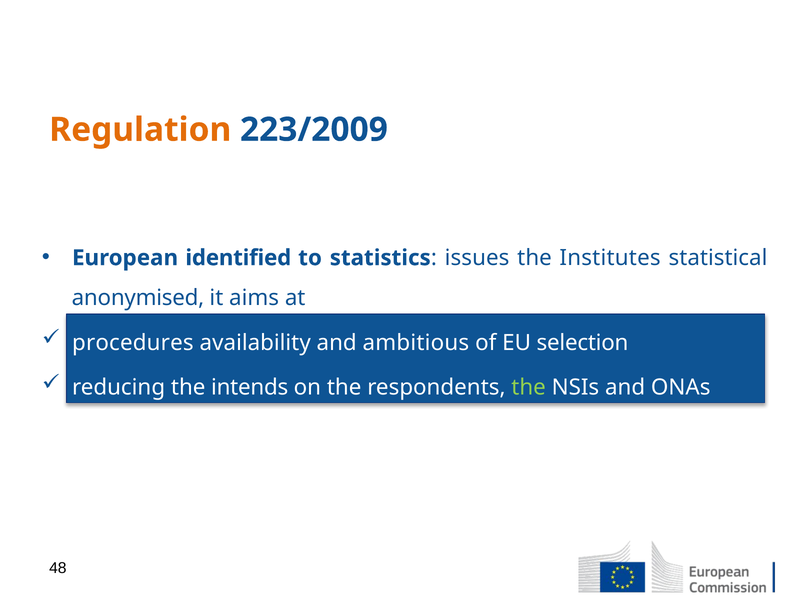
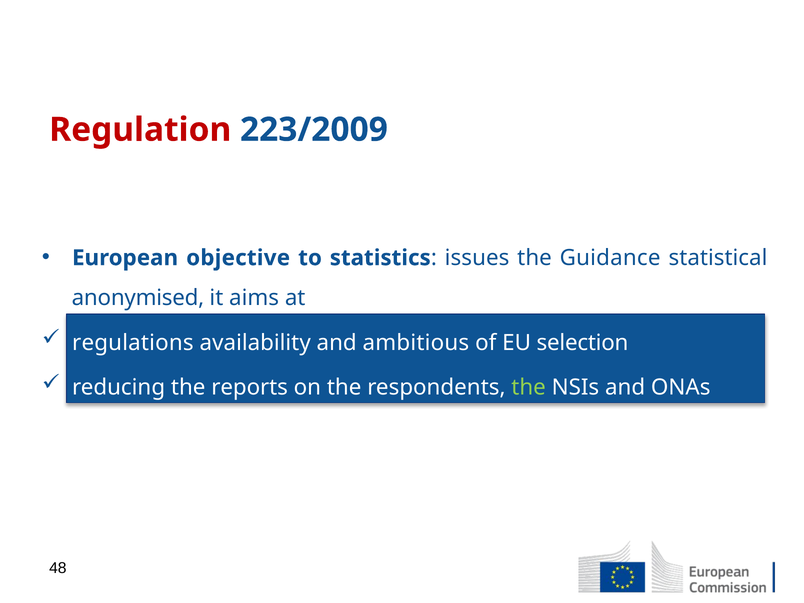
Regulation colour: orange -> red (140, 130)
identified: identified -> objective (238, 258)
Institutes: Institutes -> Guidance (610, 258)
procedures: procedures -> regulations (133, 343)
intends: intends -> reports (250, 387)
